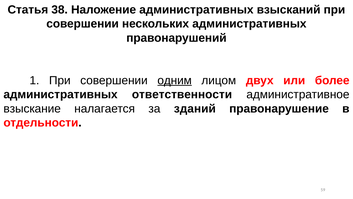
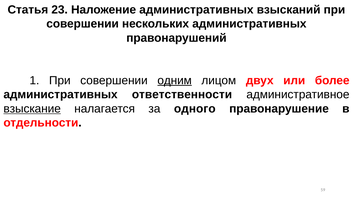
38: 38 -> 23 (60, 10)
взыскание underline: none -> present (32, 108)
зданий: зданий -> одного (195, 108)
